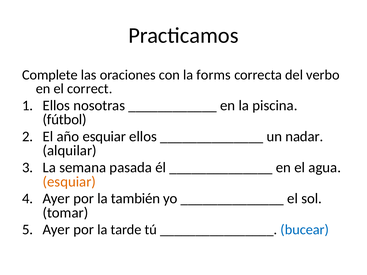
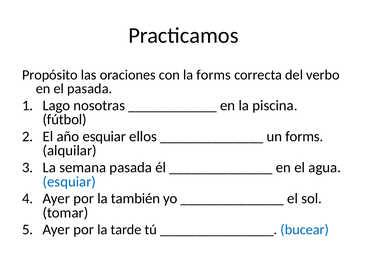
Complete: Complete -> Propósito (50, 75)
el correct: correct -> pasada (90, 89)
Ellos: Ellos -> Lago (56, 105)
un nadar: nadar -> forms (304, 137)
esquiar colour: orange -> blue (69, 182)
